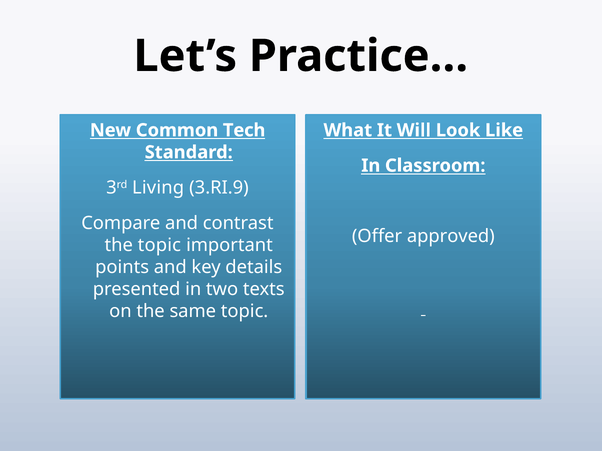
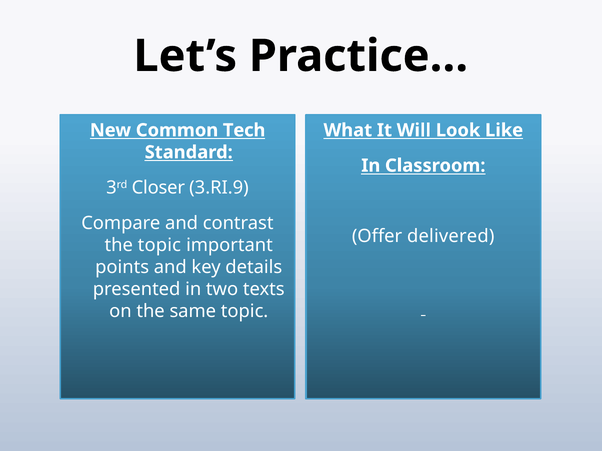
Living: Living -> Closer (158, 188)
approved: approved -> delivered (451, 237)
